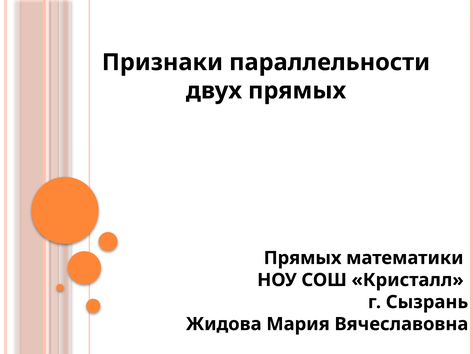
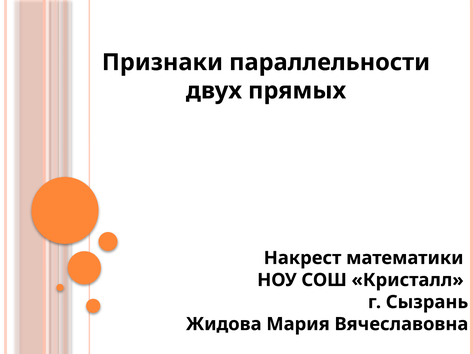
Прямых: Прямых -> Накрест (303, 259)
